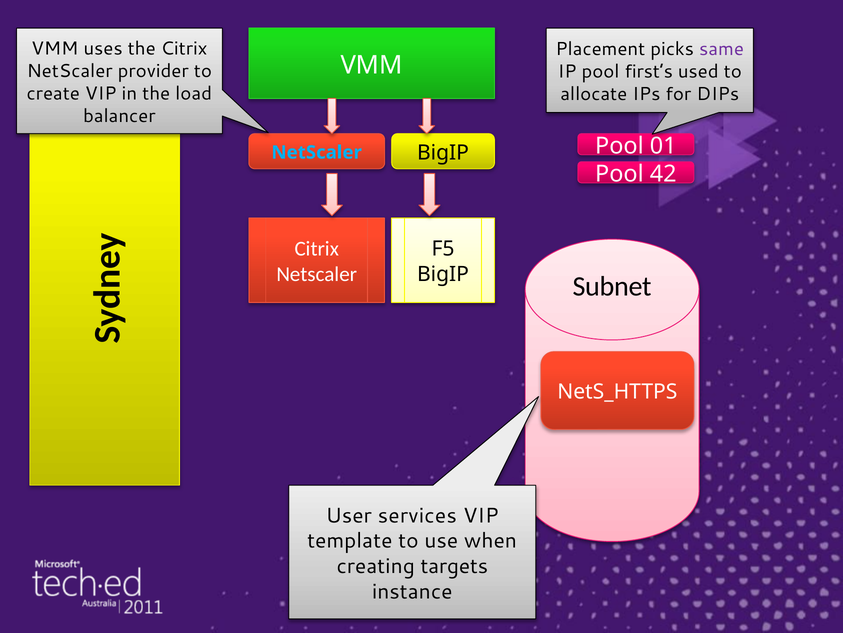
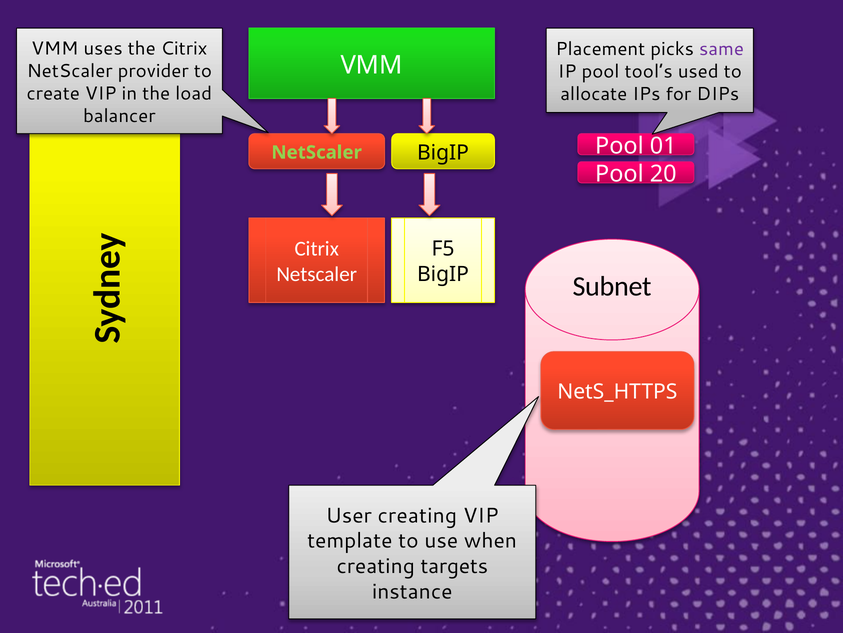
first’s: first’s -> tool’s (649, 72)
NetScaler colour: light blue -> light green (317, 152)
42: 42 -> 20 (663, 174)
User services: services -> creating (417, 515)
